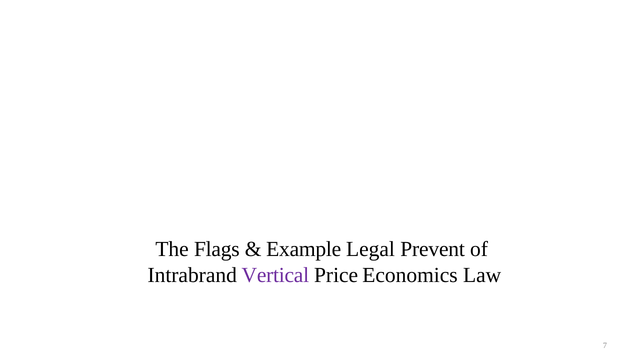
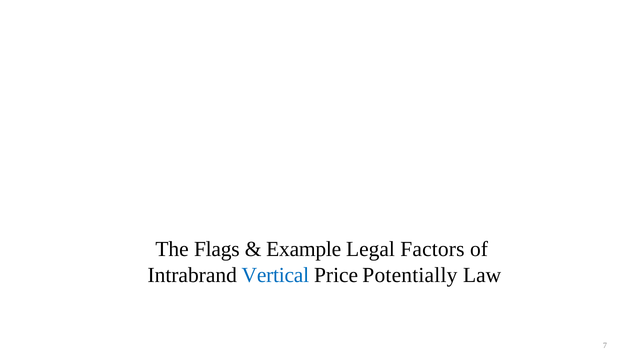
Prevent: Prevent -> Factors (432, 250)
Vertical colour: purple -> blue (275, 275)
Economics: Economics -> Potentially (410, 275)
